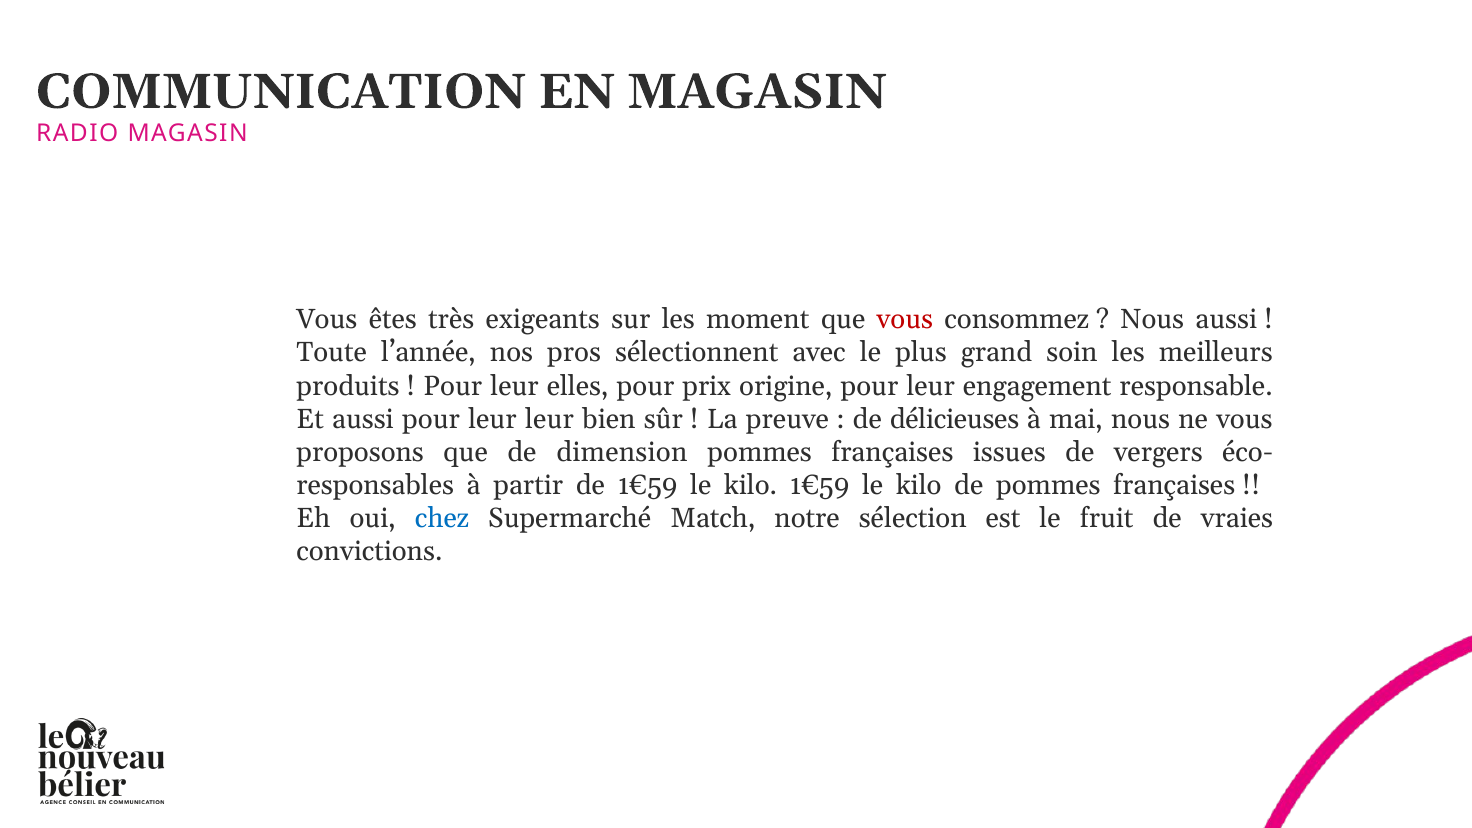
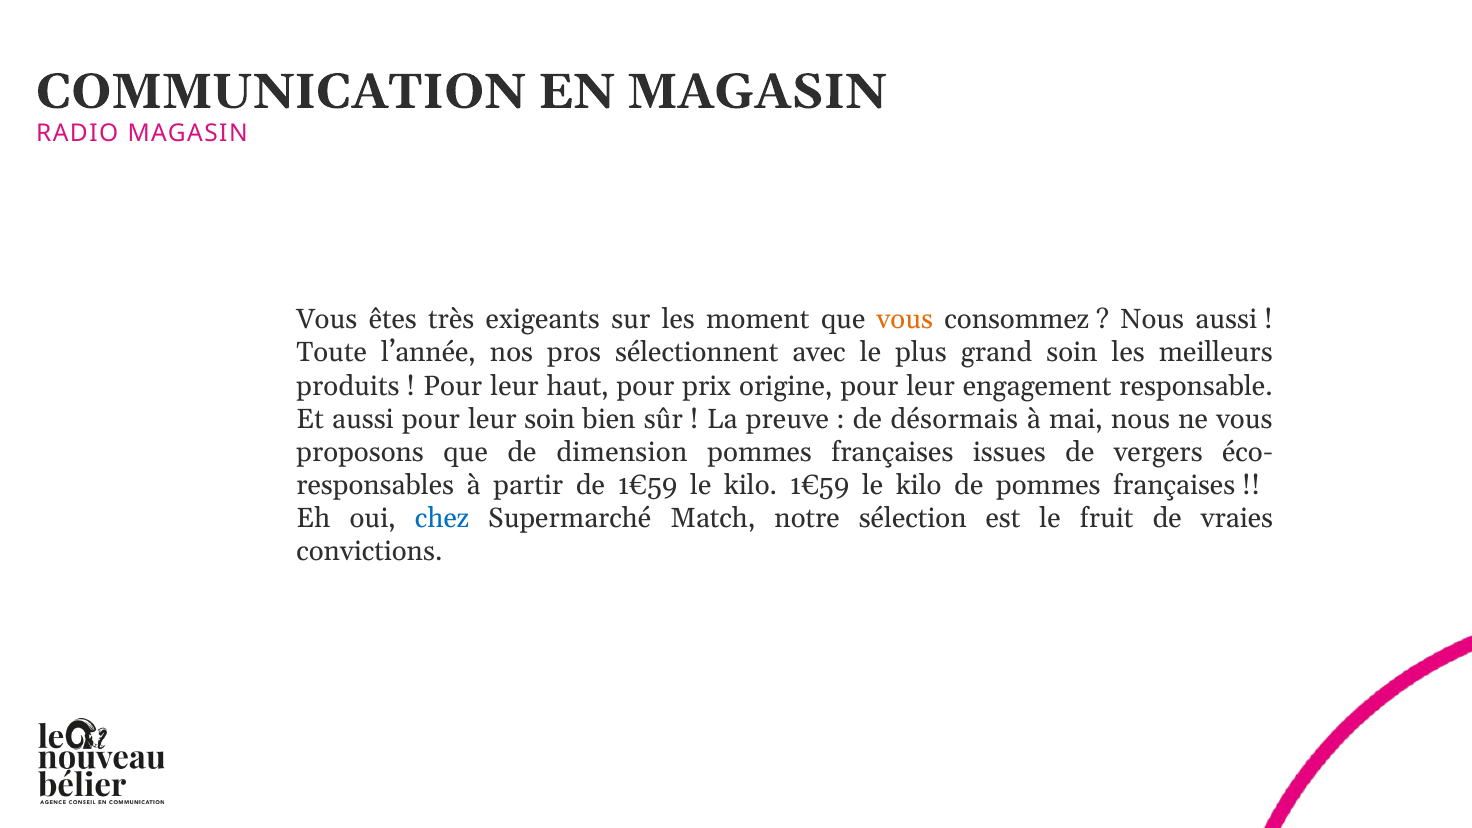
vous colour: red -> orange (905, 320)
elles: elles -> haut (578, 386)
leur leur: leur -> soin (550, 419)
délicieuses: délicieuses -> désormais (954, 419)
